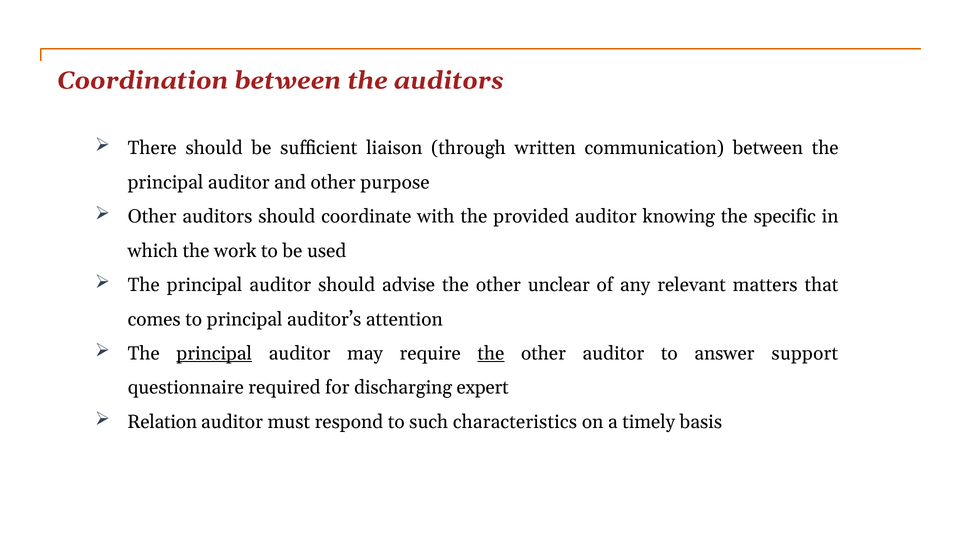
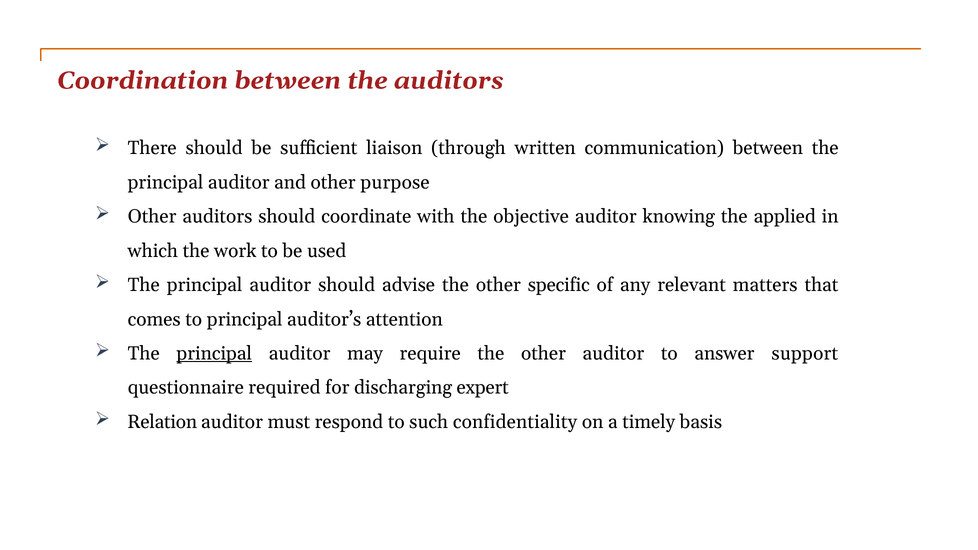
provided: provided -> objective (531, 217)
specific: specific -> applied (785, 217)
unclear: unclear -> specific (559, 285)
the underline: present -> none (491, 354)
characteristics: characteristics -> confidentiality (515, 422)
